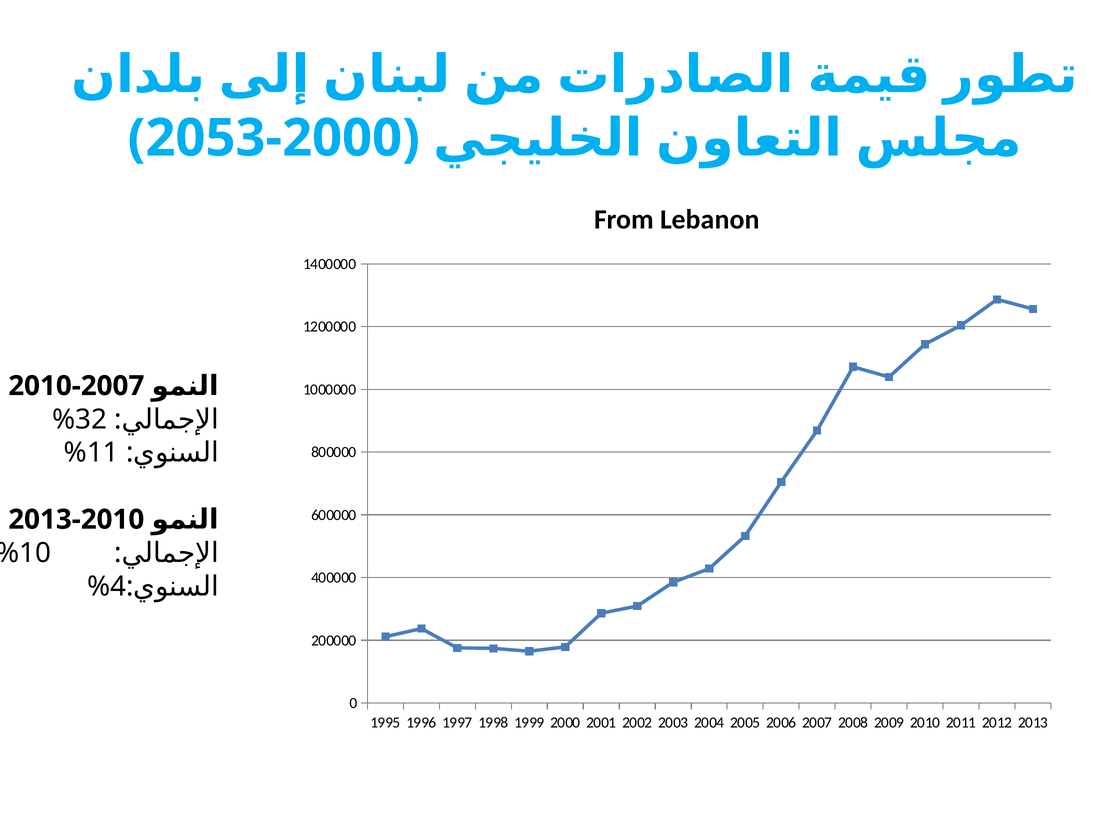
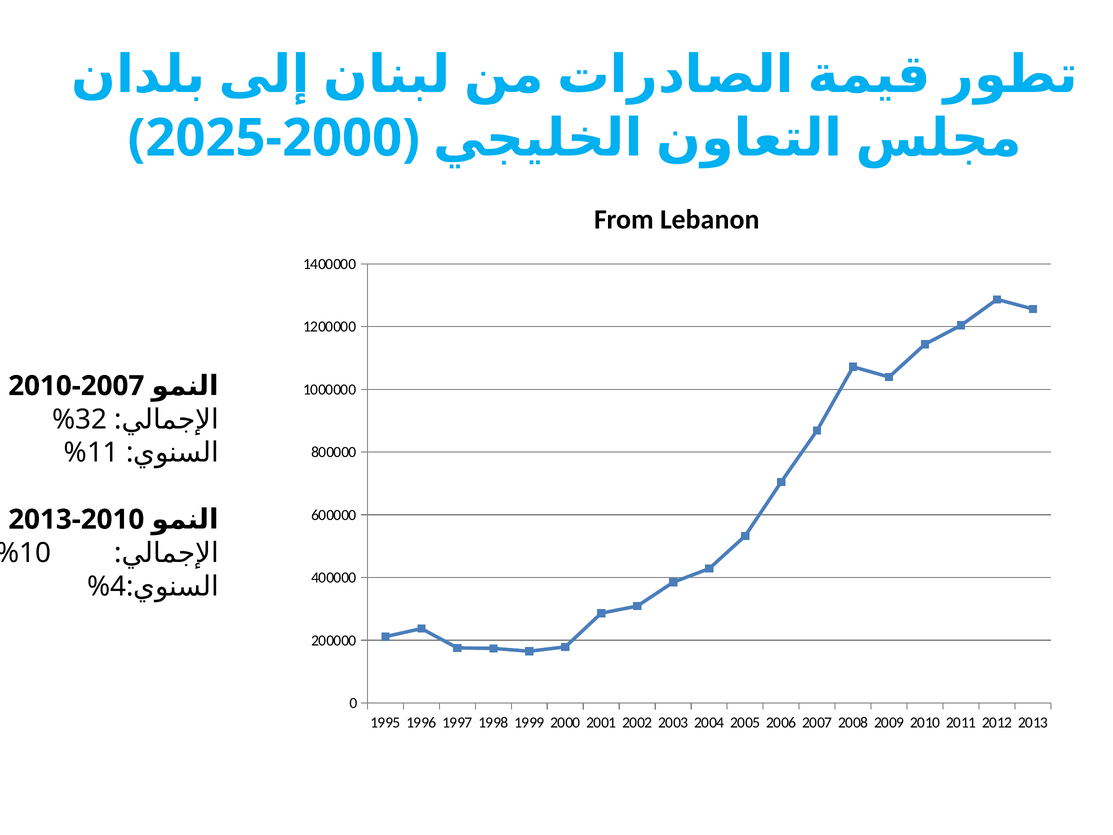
2053: 2053 -> 2025 (205, 138)
